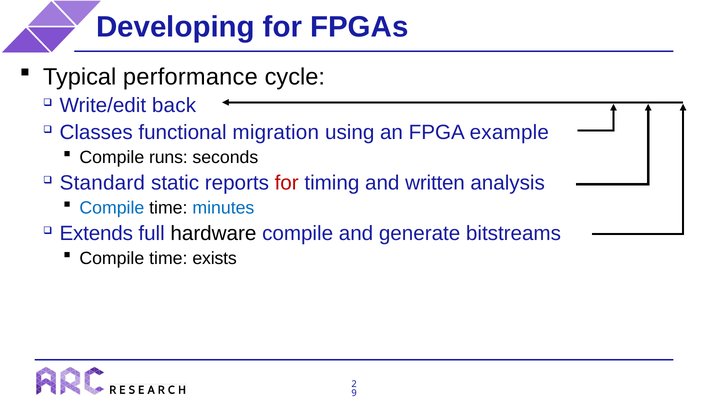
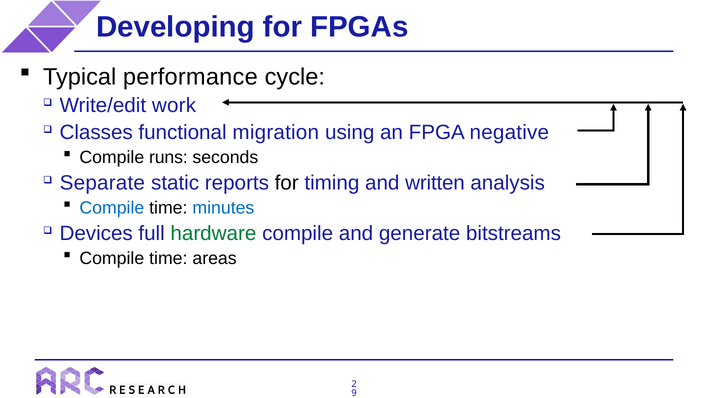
back: back -> work (174, 105)
example: example -> negative (509, 132)
Standard: Standard -> Separate (102, 183)
for colour: red -> black (287, 183)
Extends: Extends -> Devices (96, 233)
hardware colour: black -> green (213, 233)
exists: exists -> areas (215, 258)
